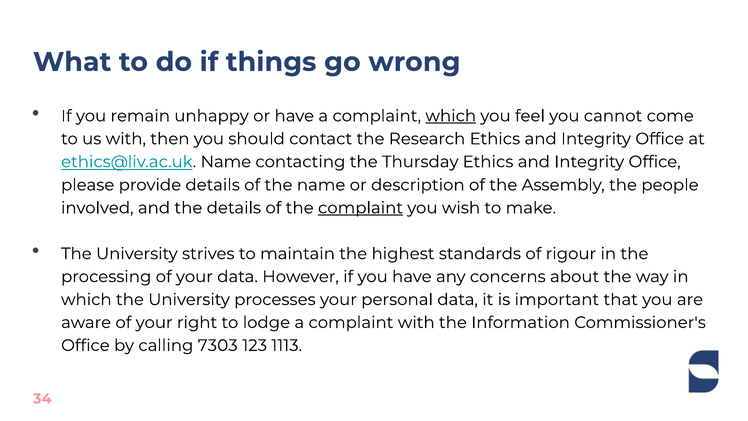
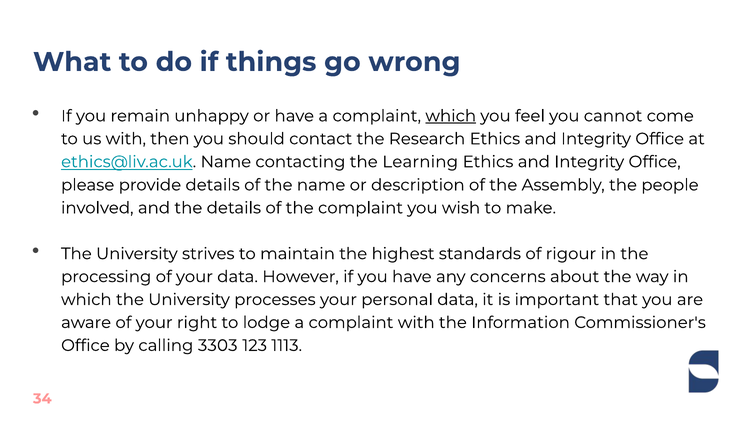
Thursday: Thursday -> Learning (420, 162)
complaint underline: present -> none (361, 208)
7303: 7303 -> 3303 (218, 345)
